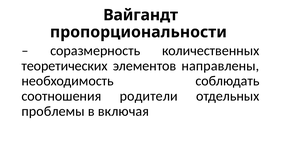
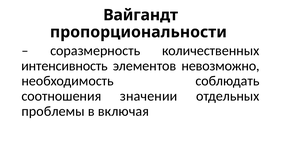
теоретических: теоретических -> интенсивность (65, 66)
направлены: направлены -> невозможно (221, 66)
родители: родители -> значении (149, 96)
